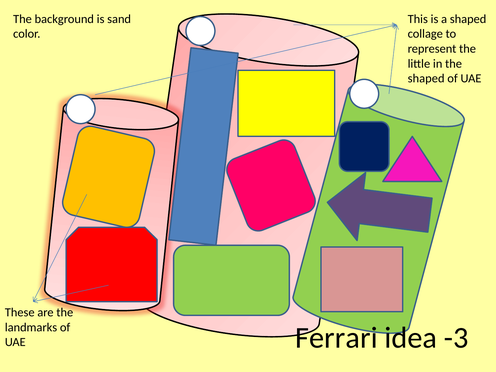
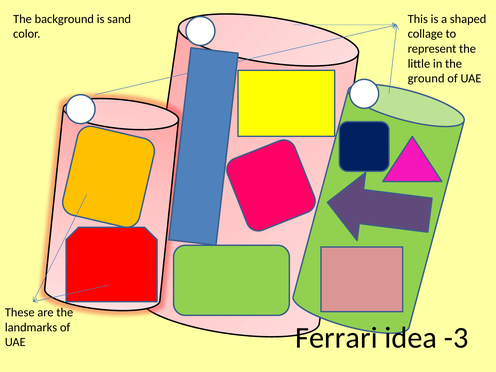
shaped: shaped -> ground (426, 79)
